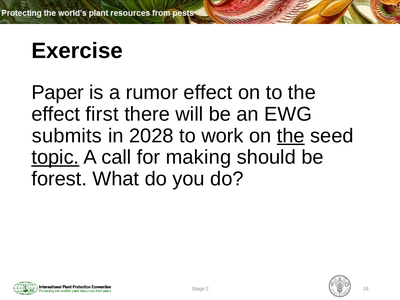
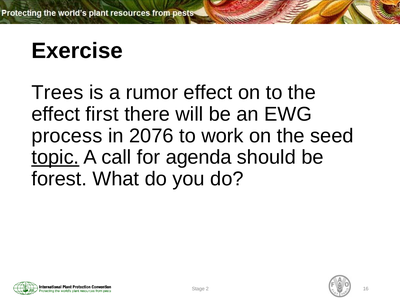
Paper: Paper -> Trees (57, 93)
submits: submits -> process (67, 136)
2028: 2028 -> 2076 (151, 136)
the underline: present -> none (291, 136)
making: making -> agenda (199, 157)
